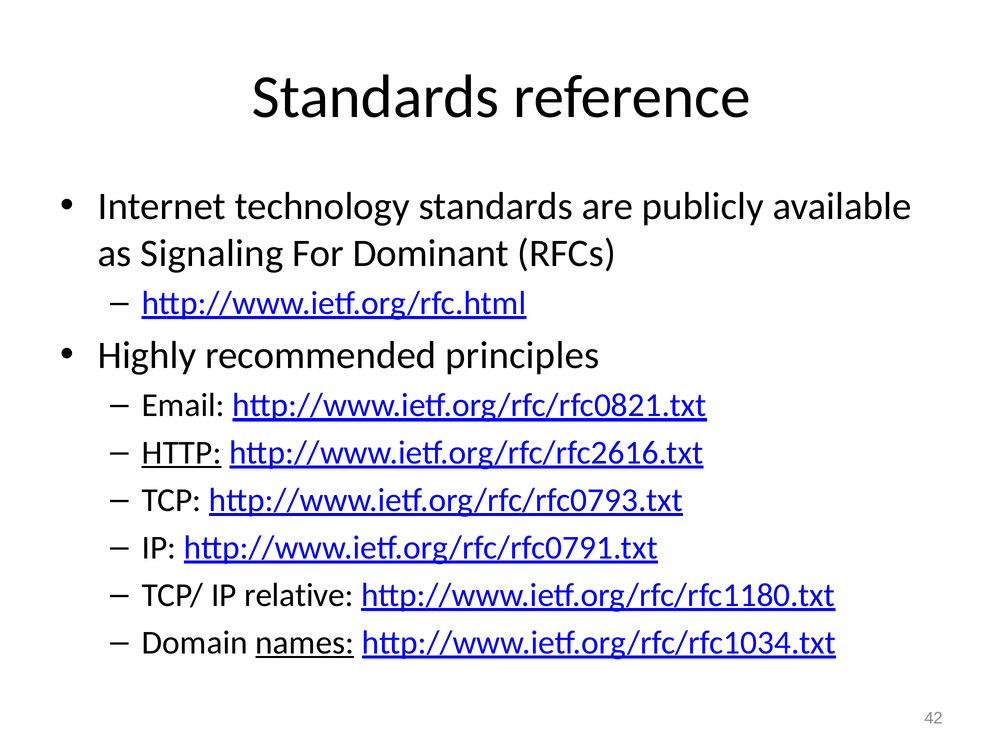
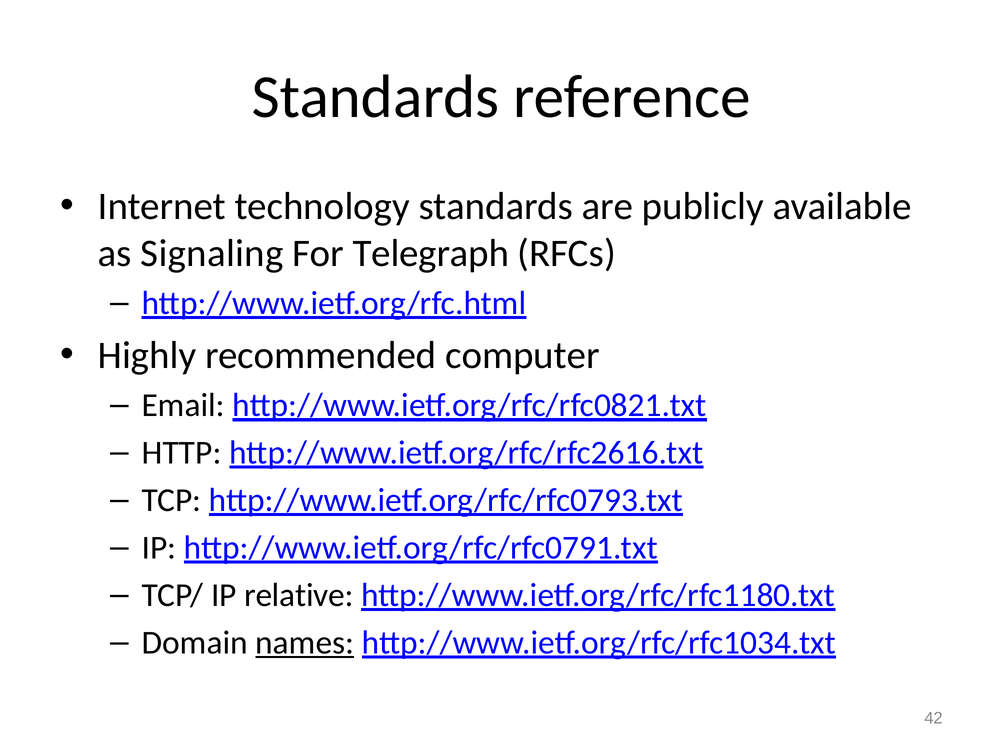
Dominant: Dominant -> Telegraph (431, 254)
principles: principles -> computer (522, 356)
HTTP underline: present -> none (182, 453)
